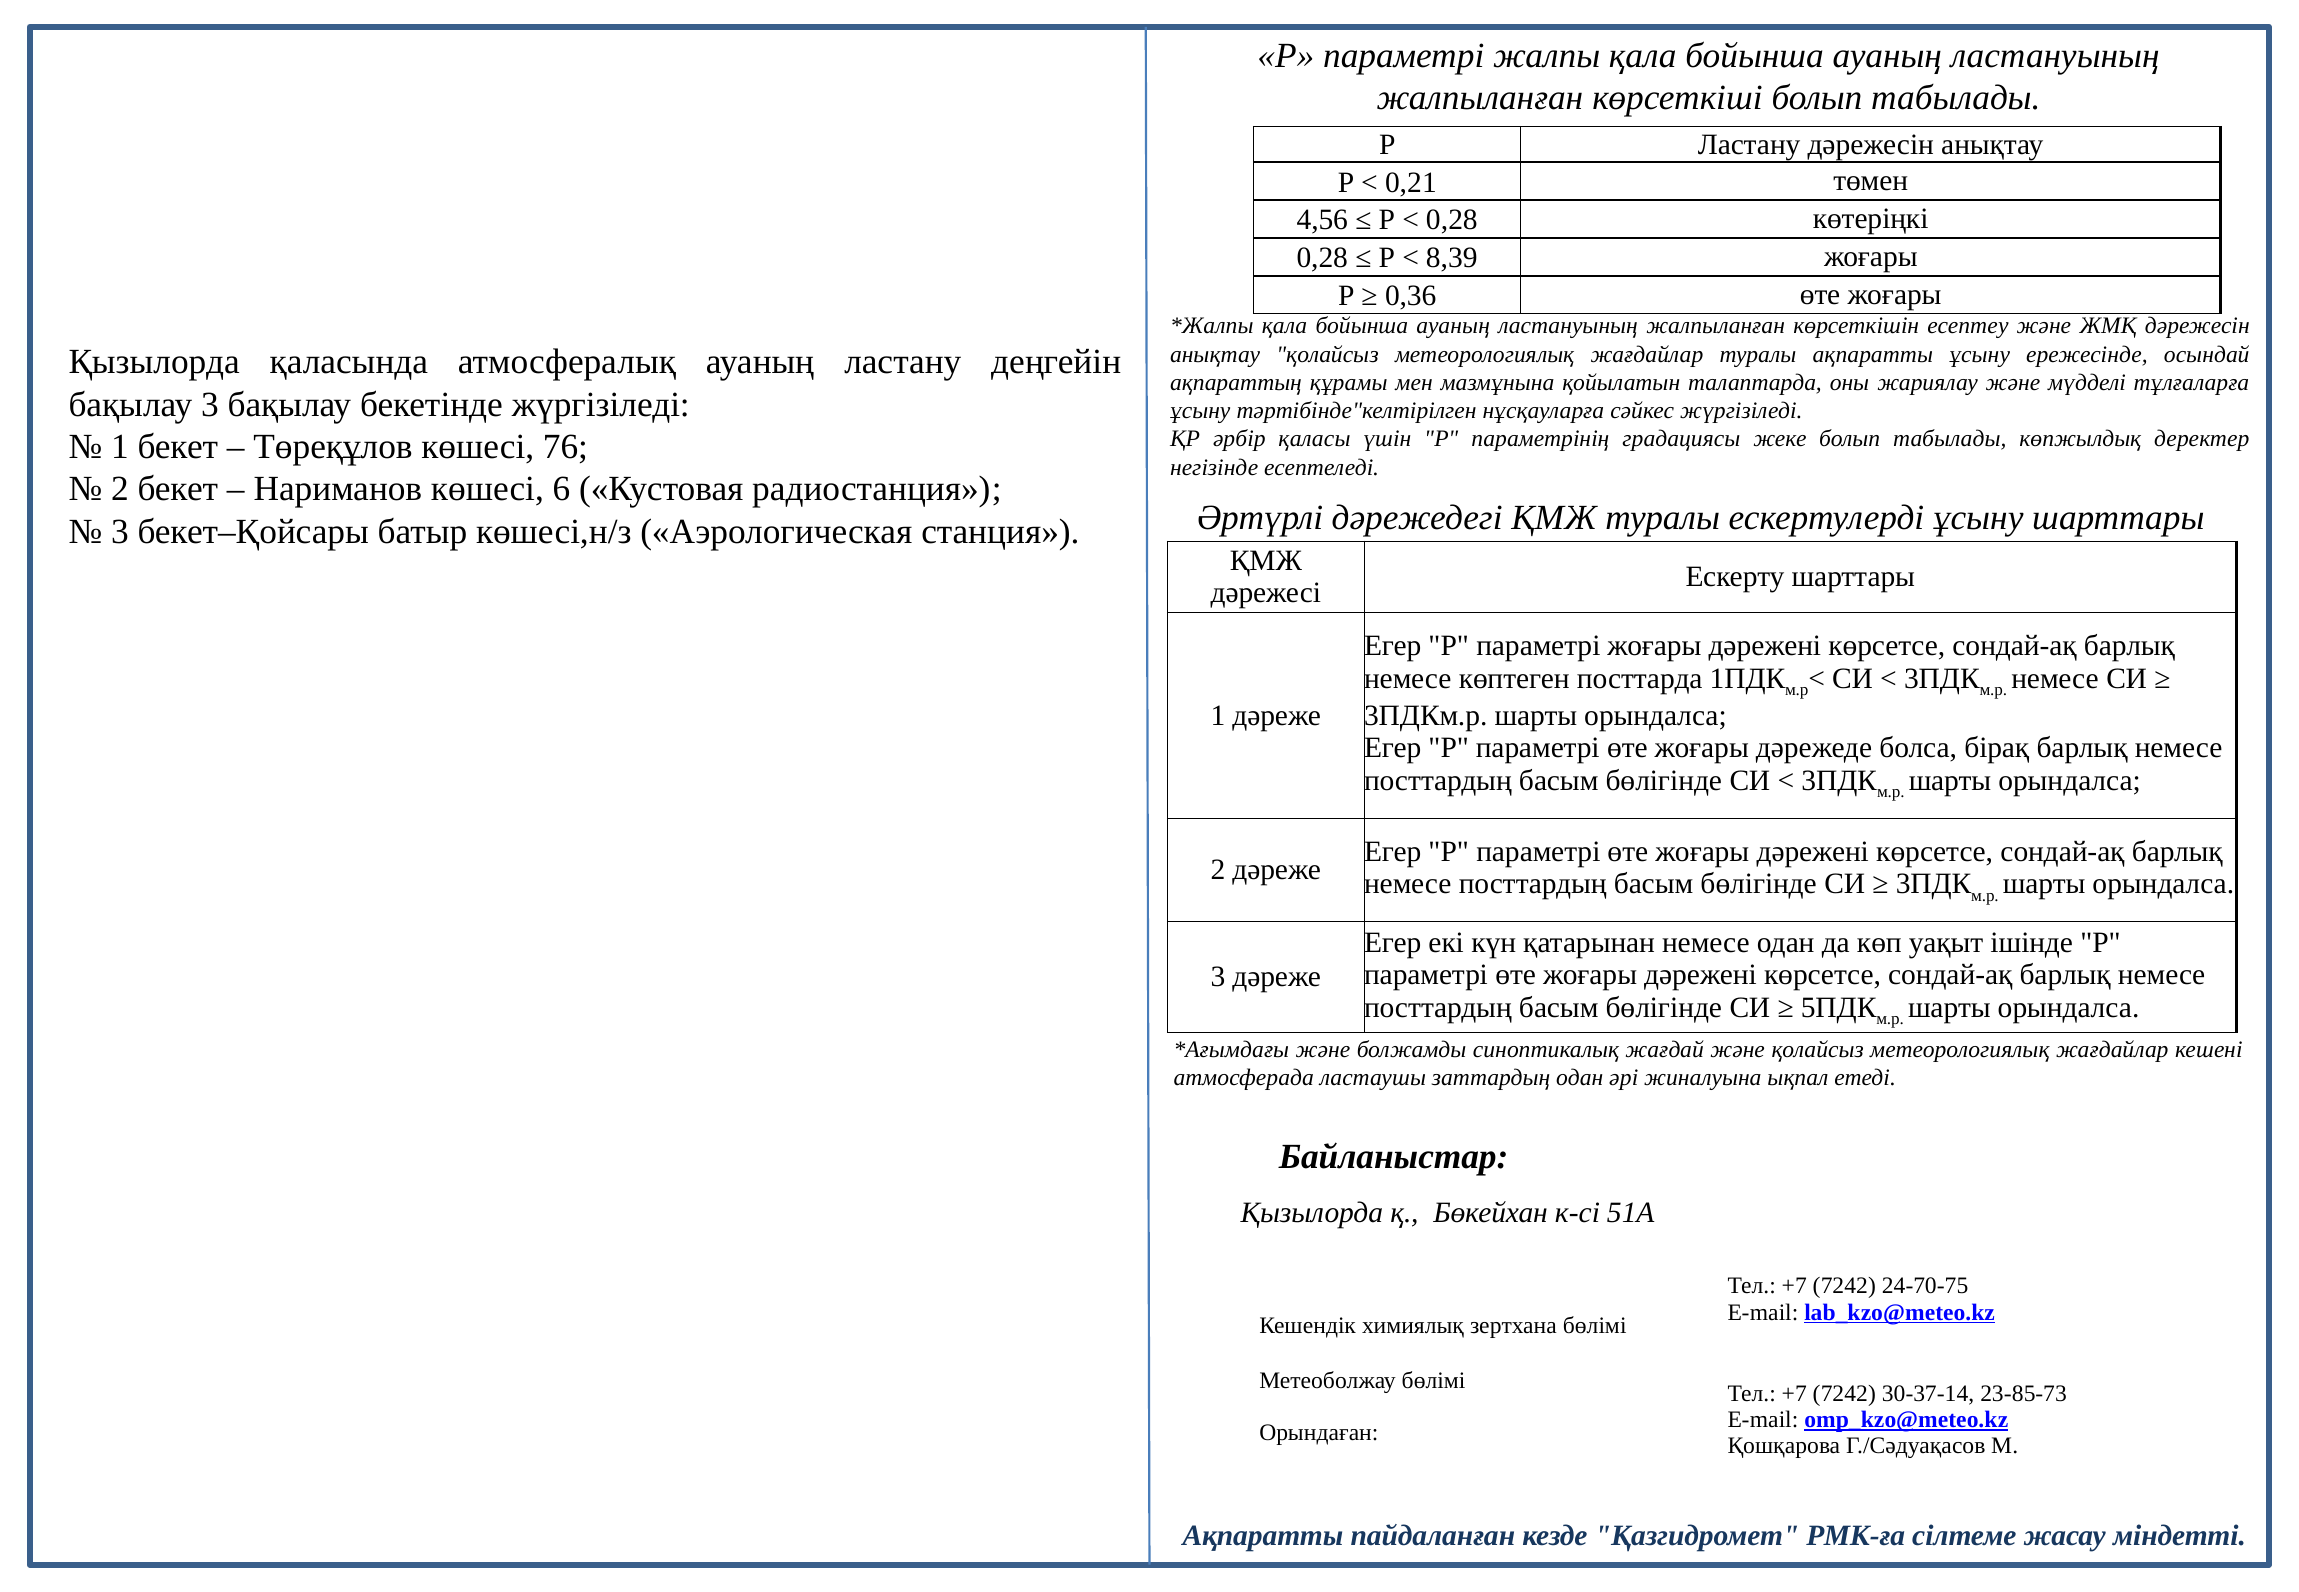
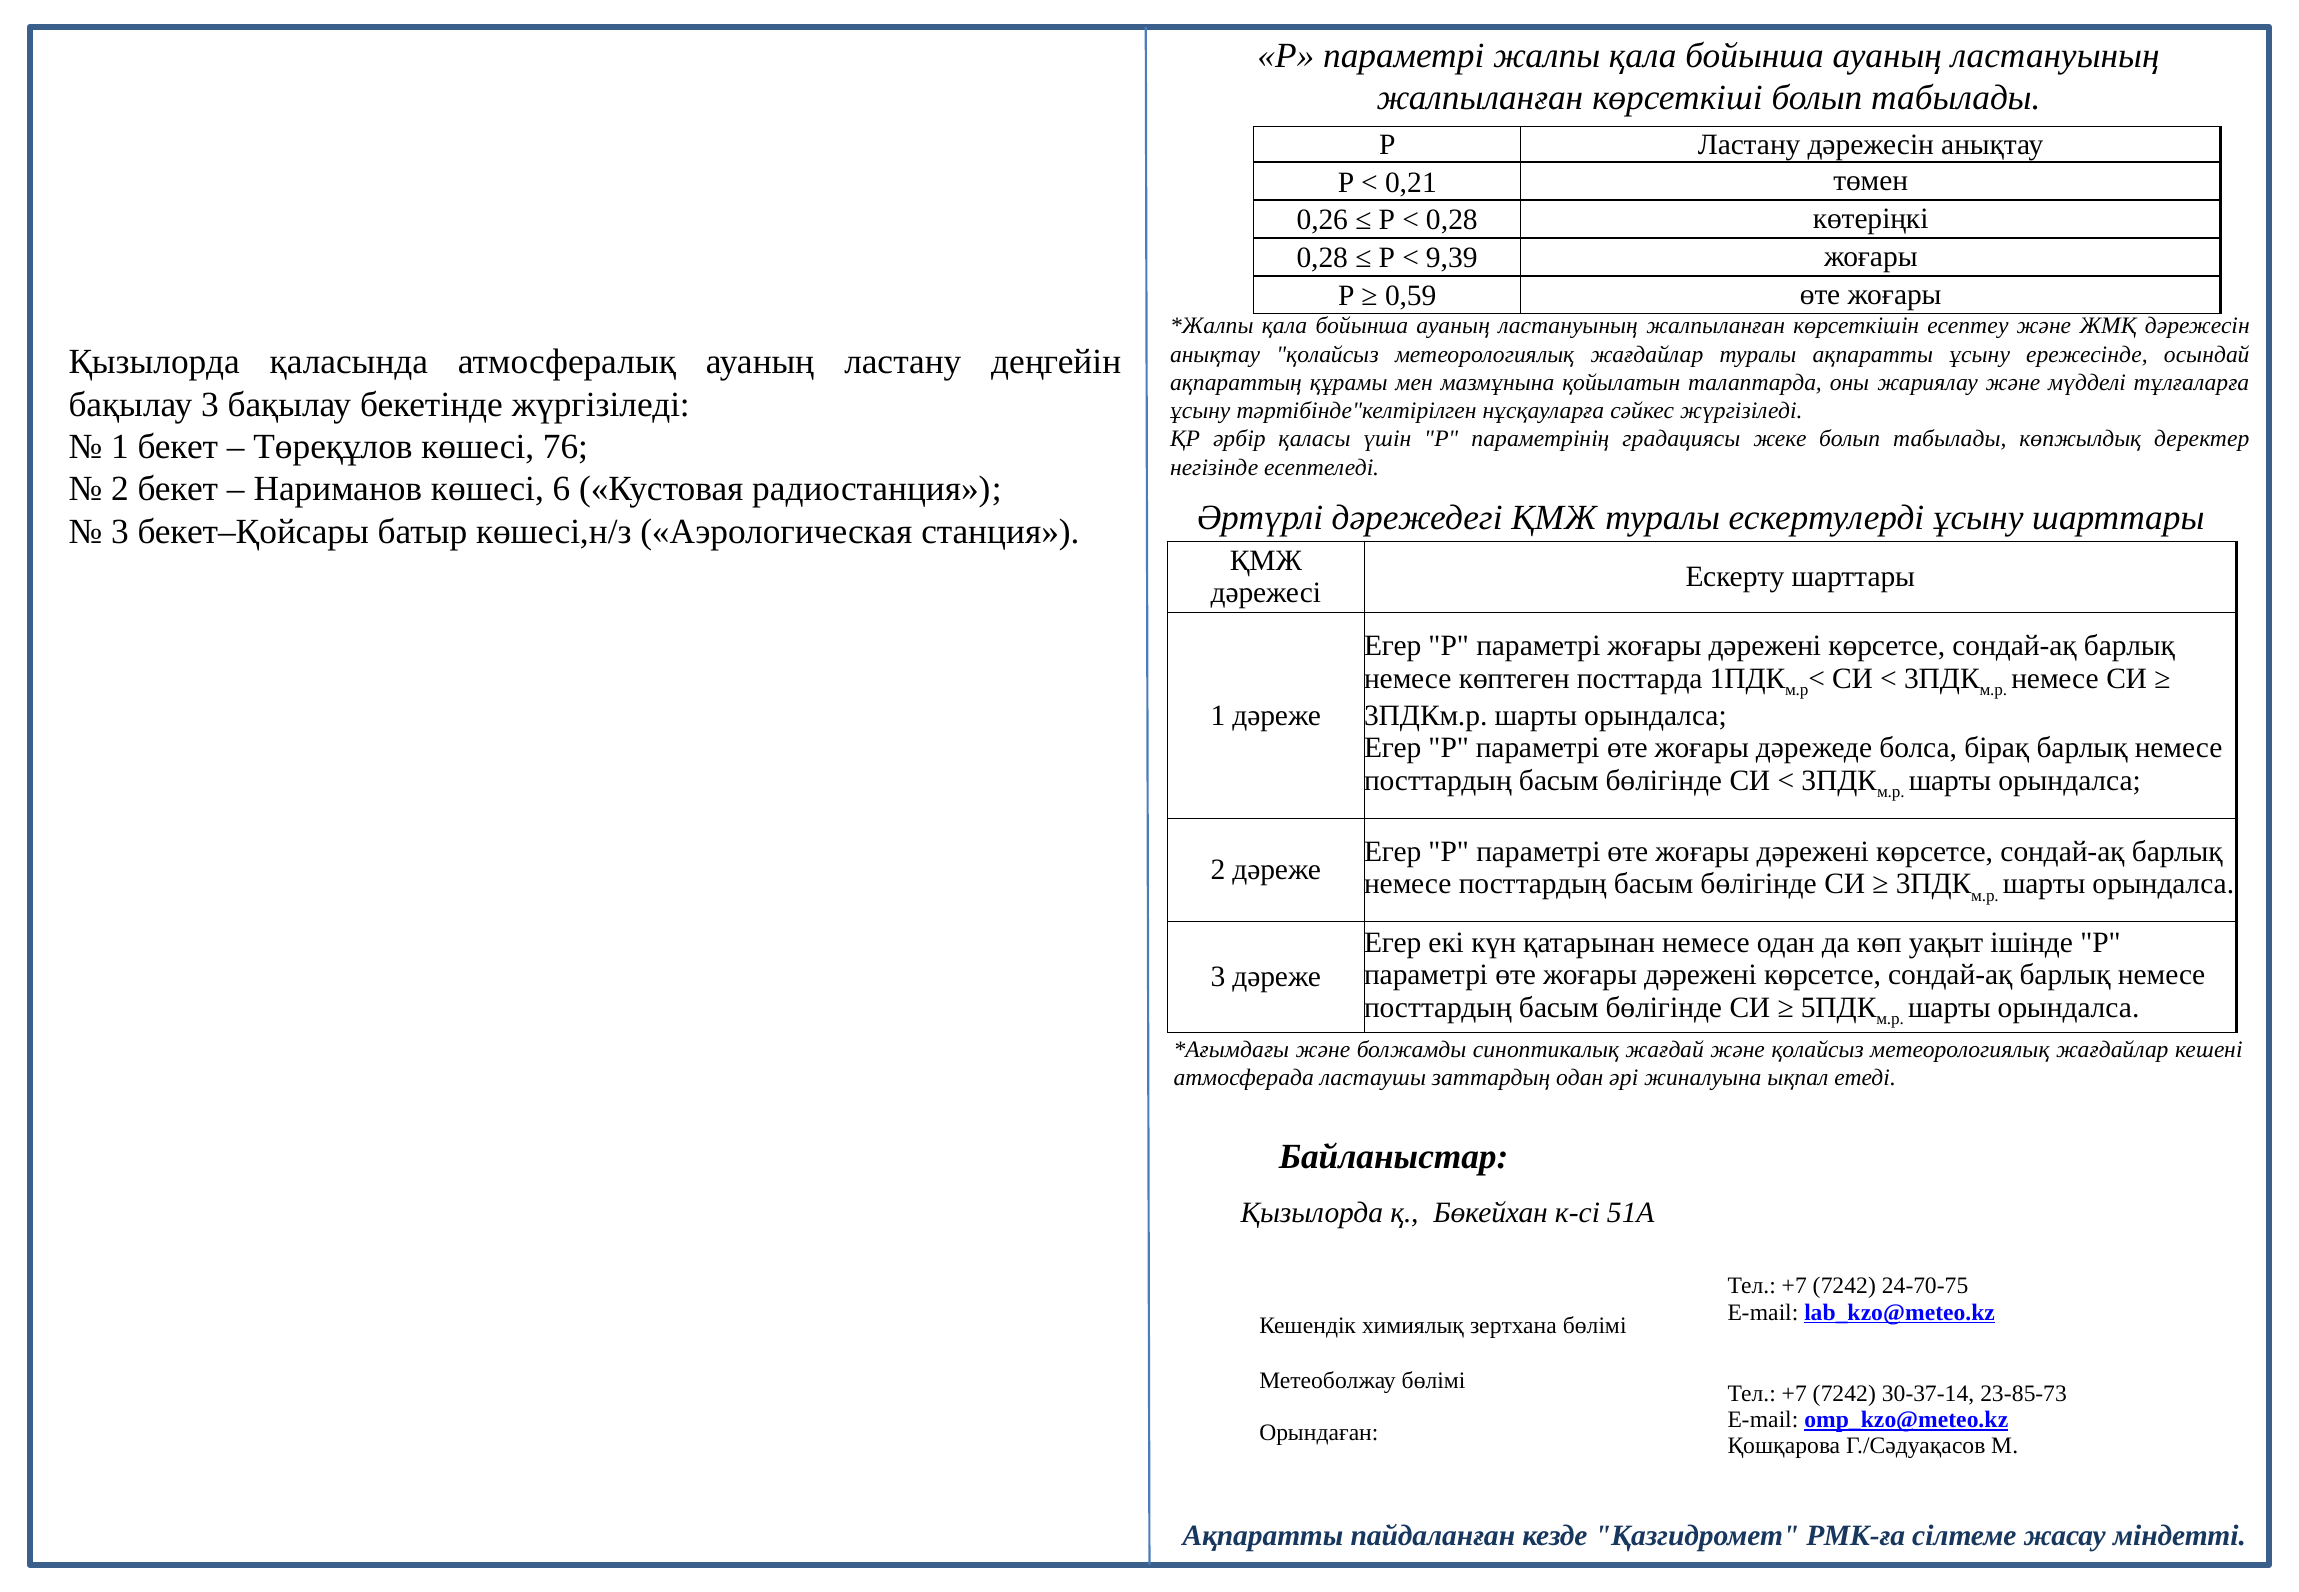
4,56: 4,56 -> 0,26 (1322, 220)
8,39: 8,39 -> 9,39 (1452, 258)
0,36: 0,36 -> 0,59 (1411, 296)
